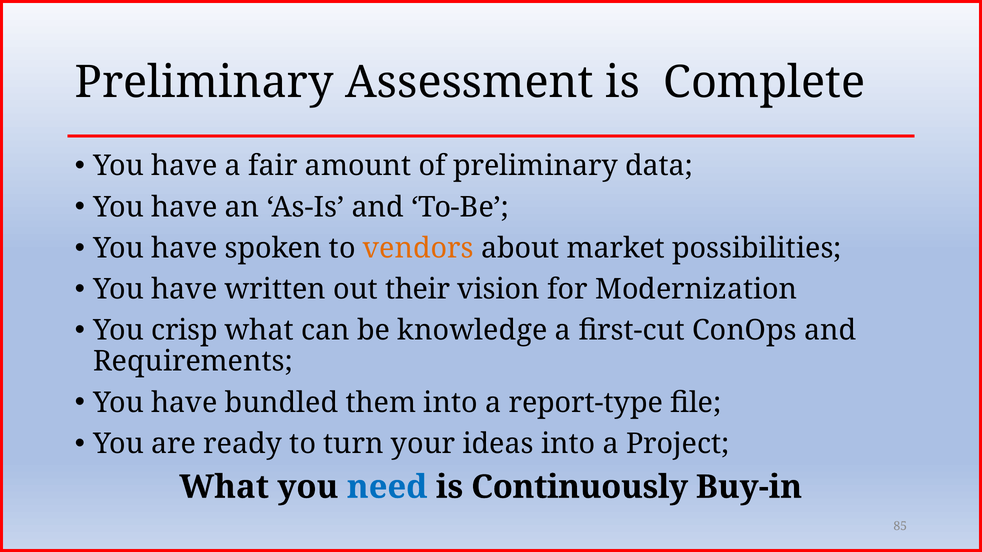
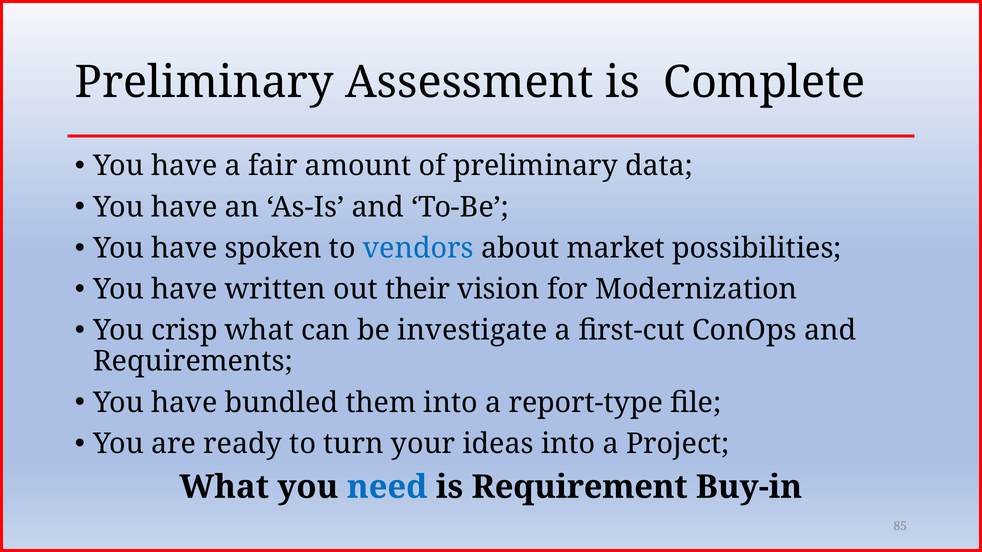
vendors colour: orange -> blue (418, 248)
knowledge: knowledge -> investigate (472, 331)
Continuously: Continuously -> Requirement (580, 487)
